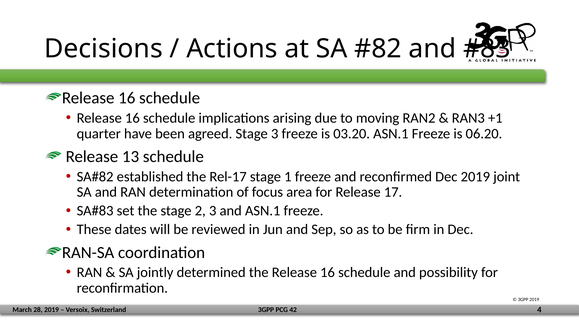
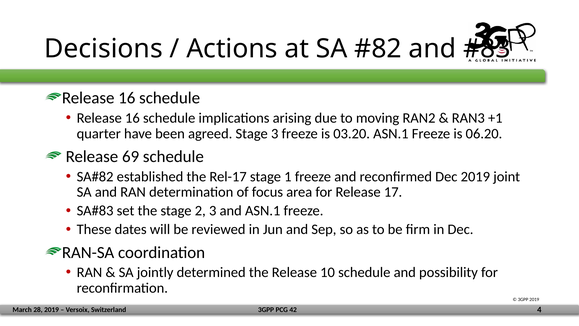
13: 13 -> 69 (131, 156)
the Release 16: 16 -> 10 (328, 272)
